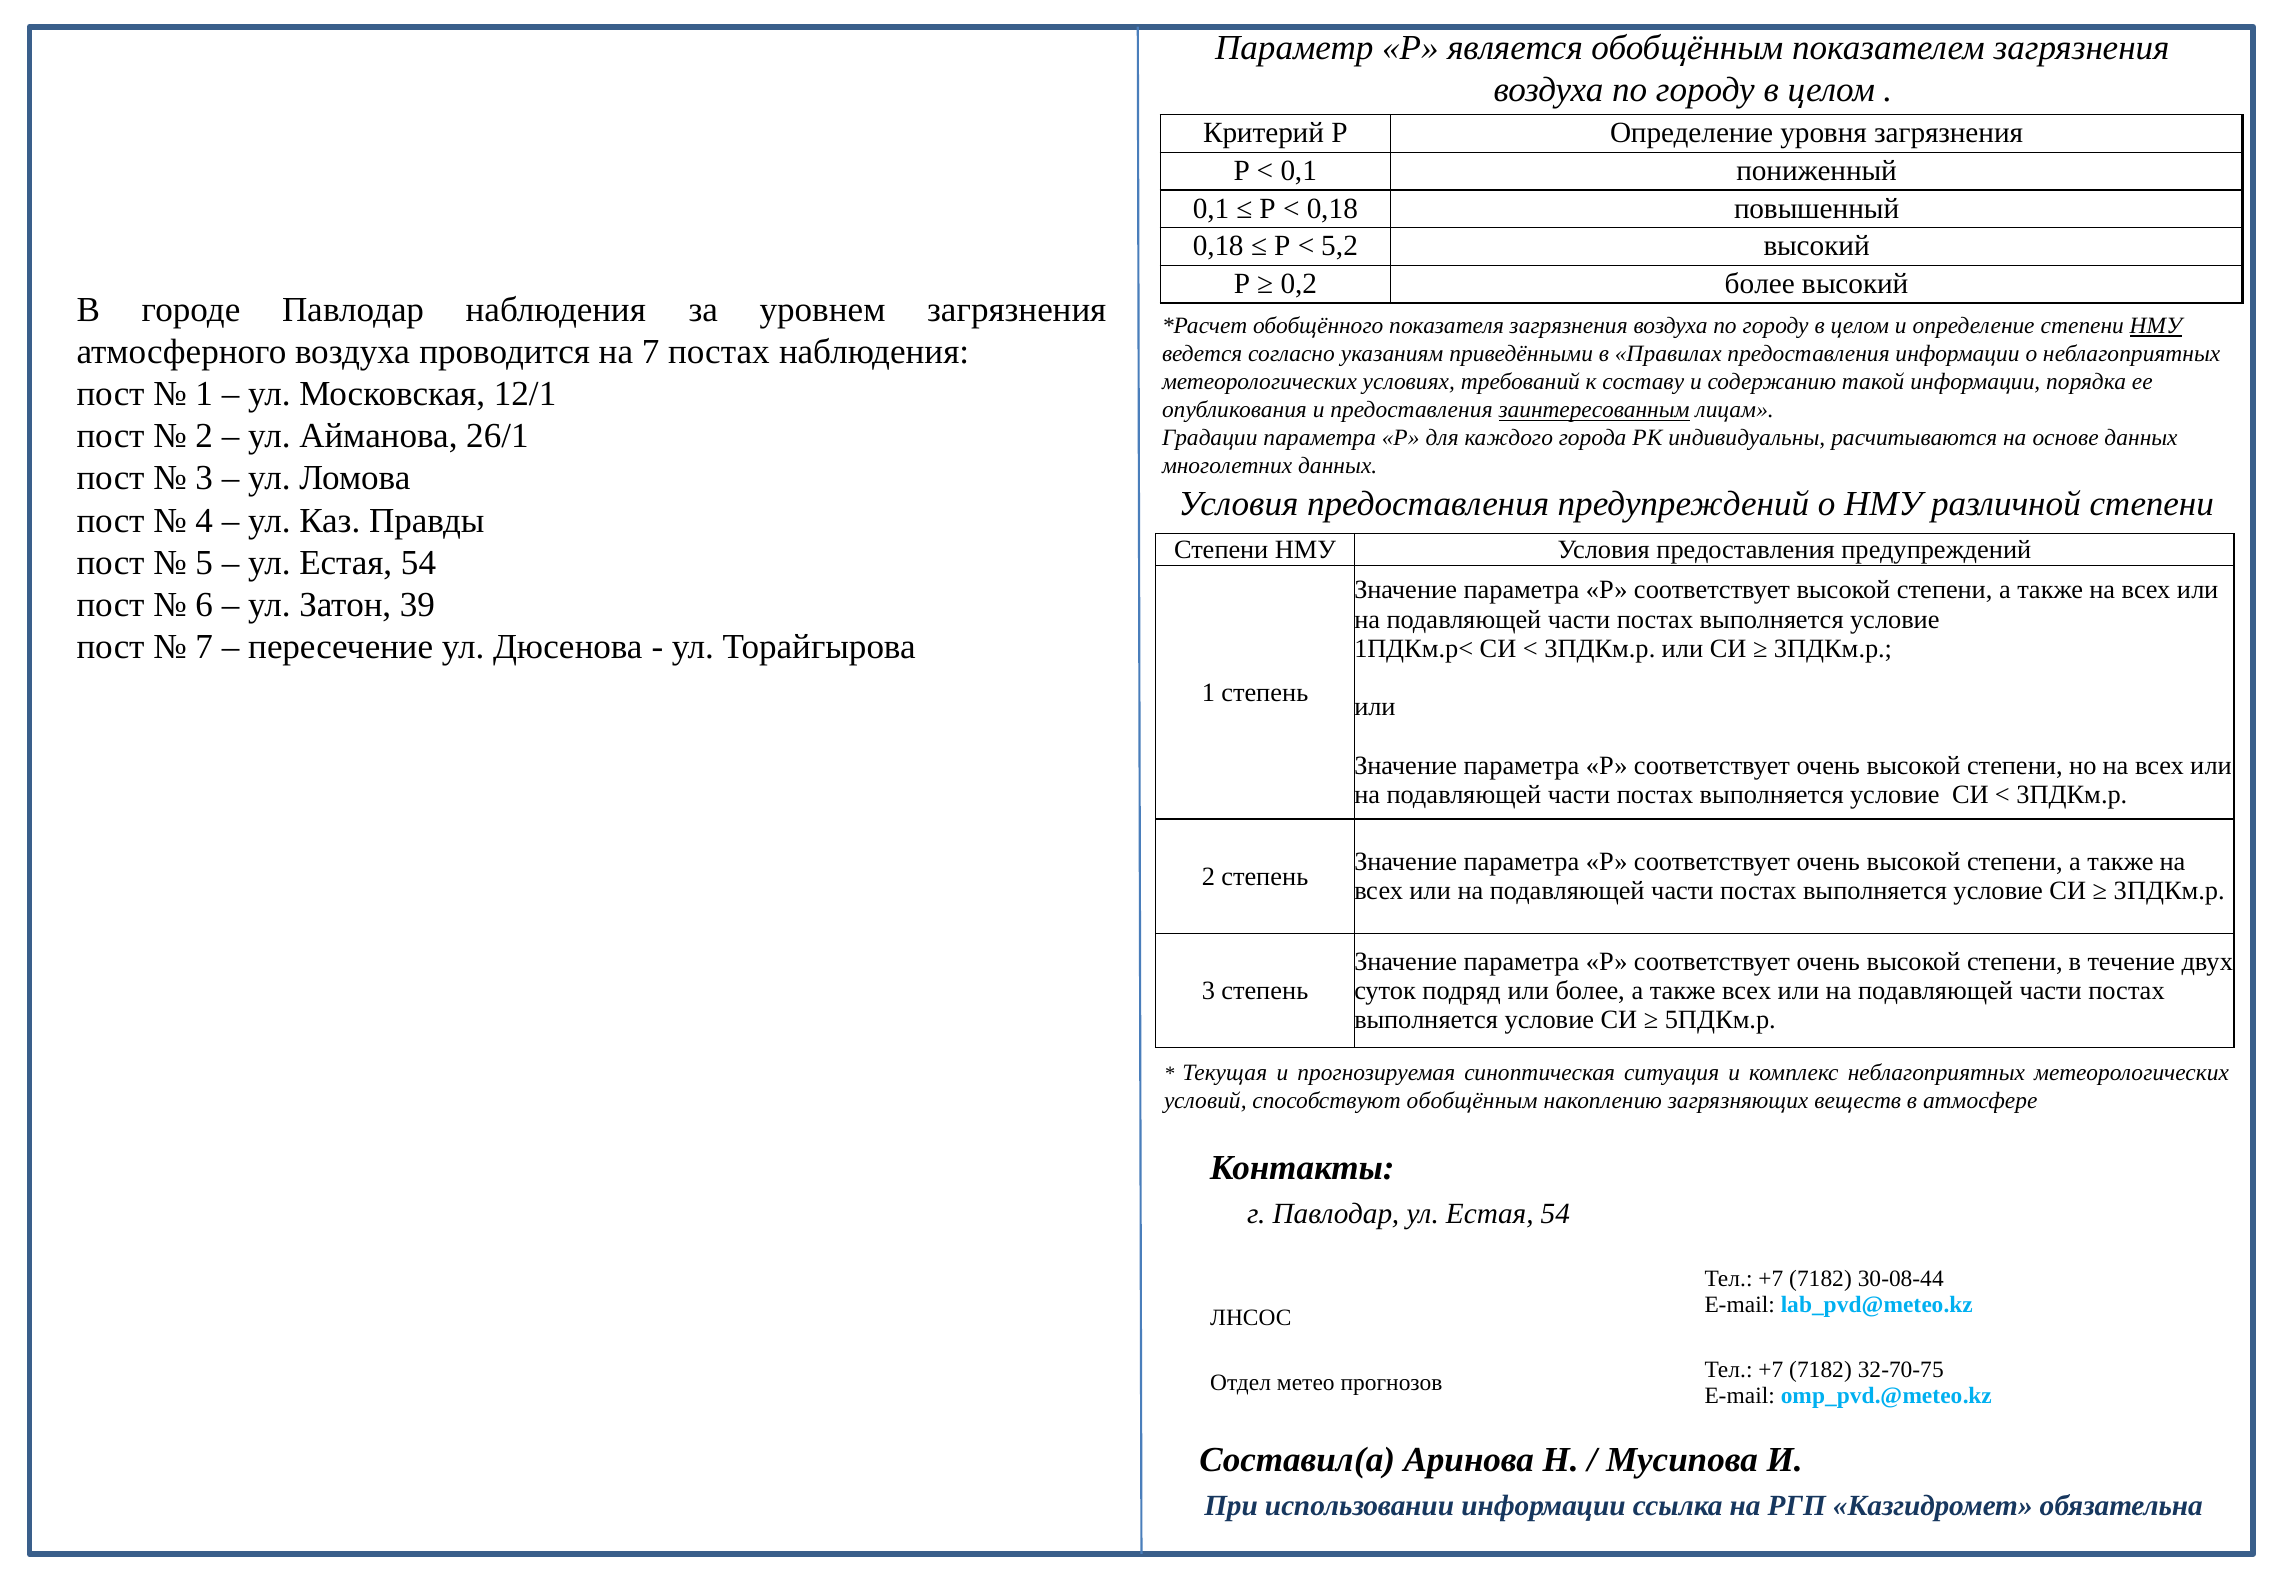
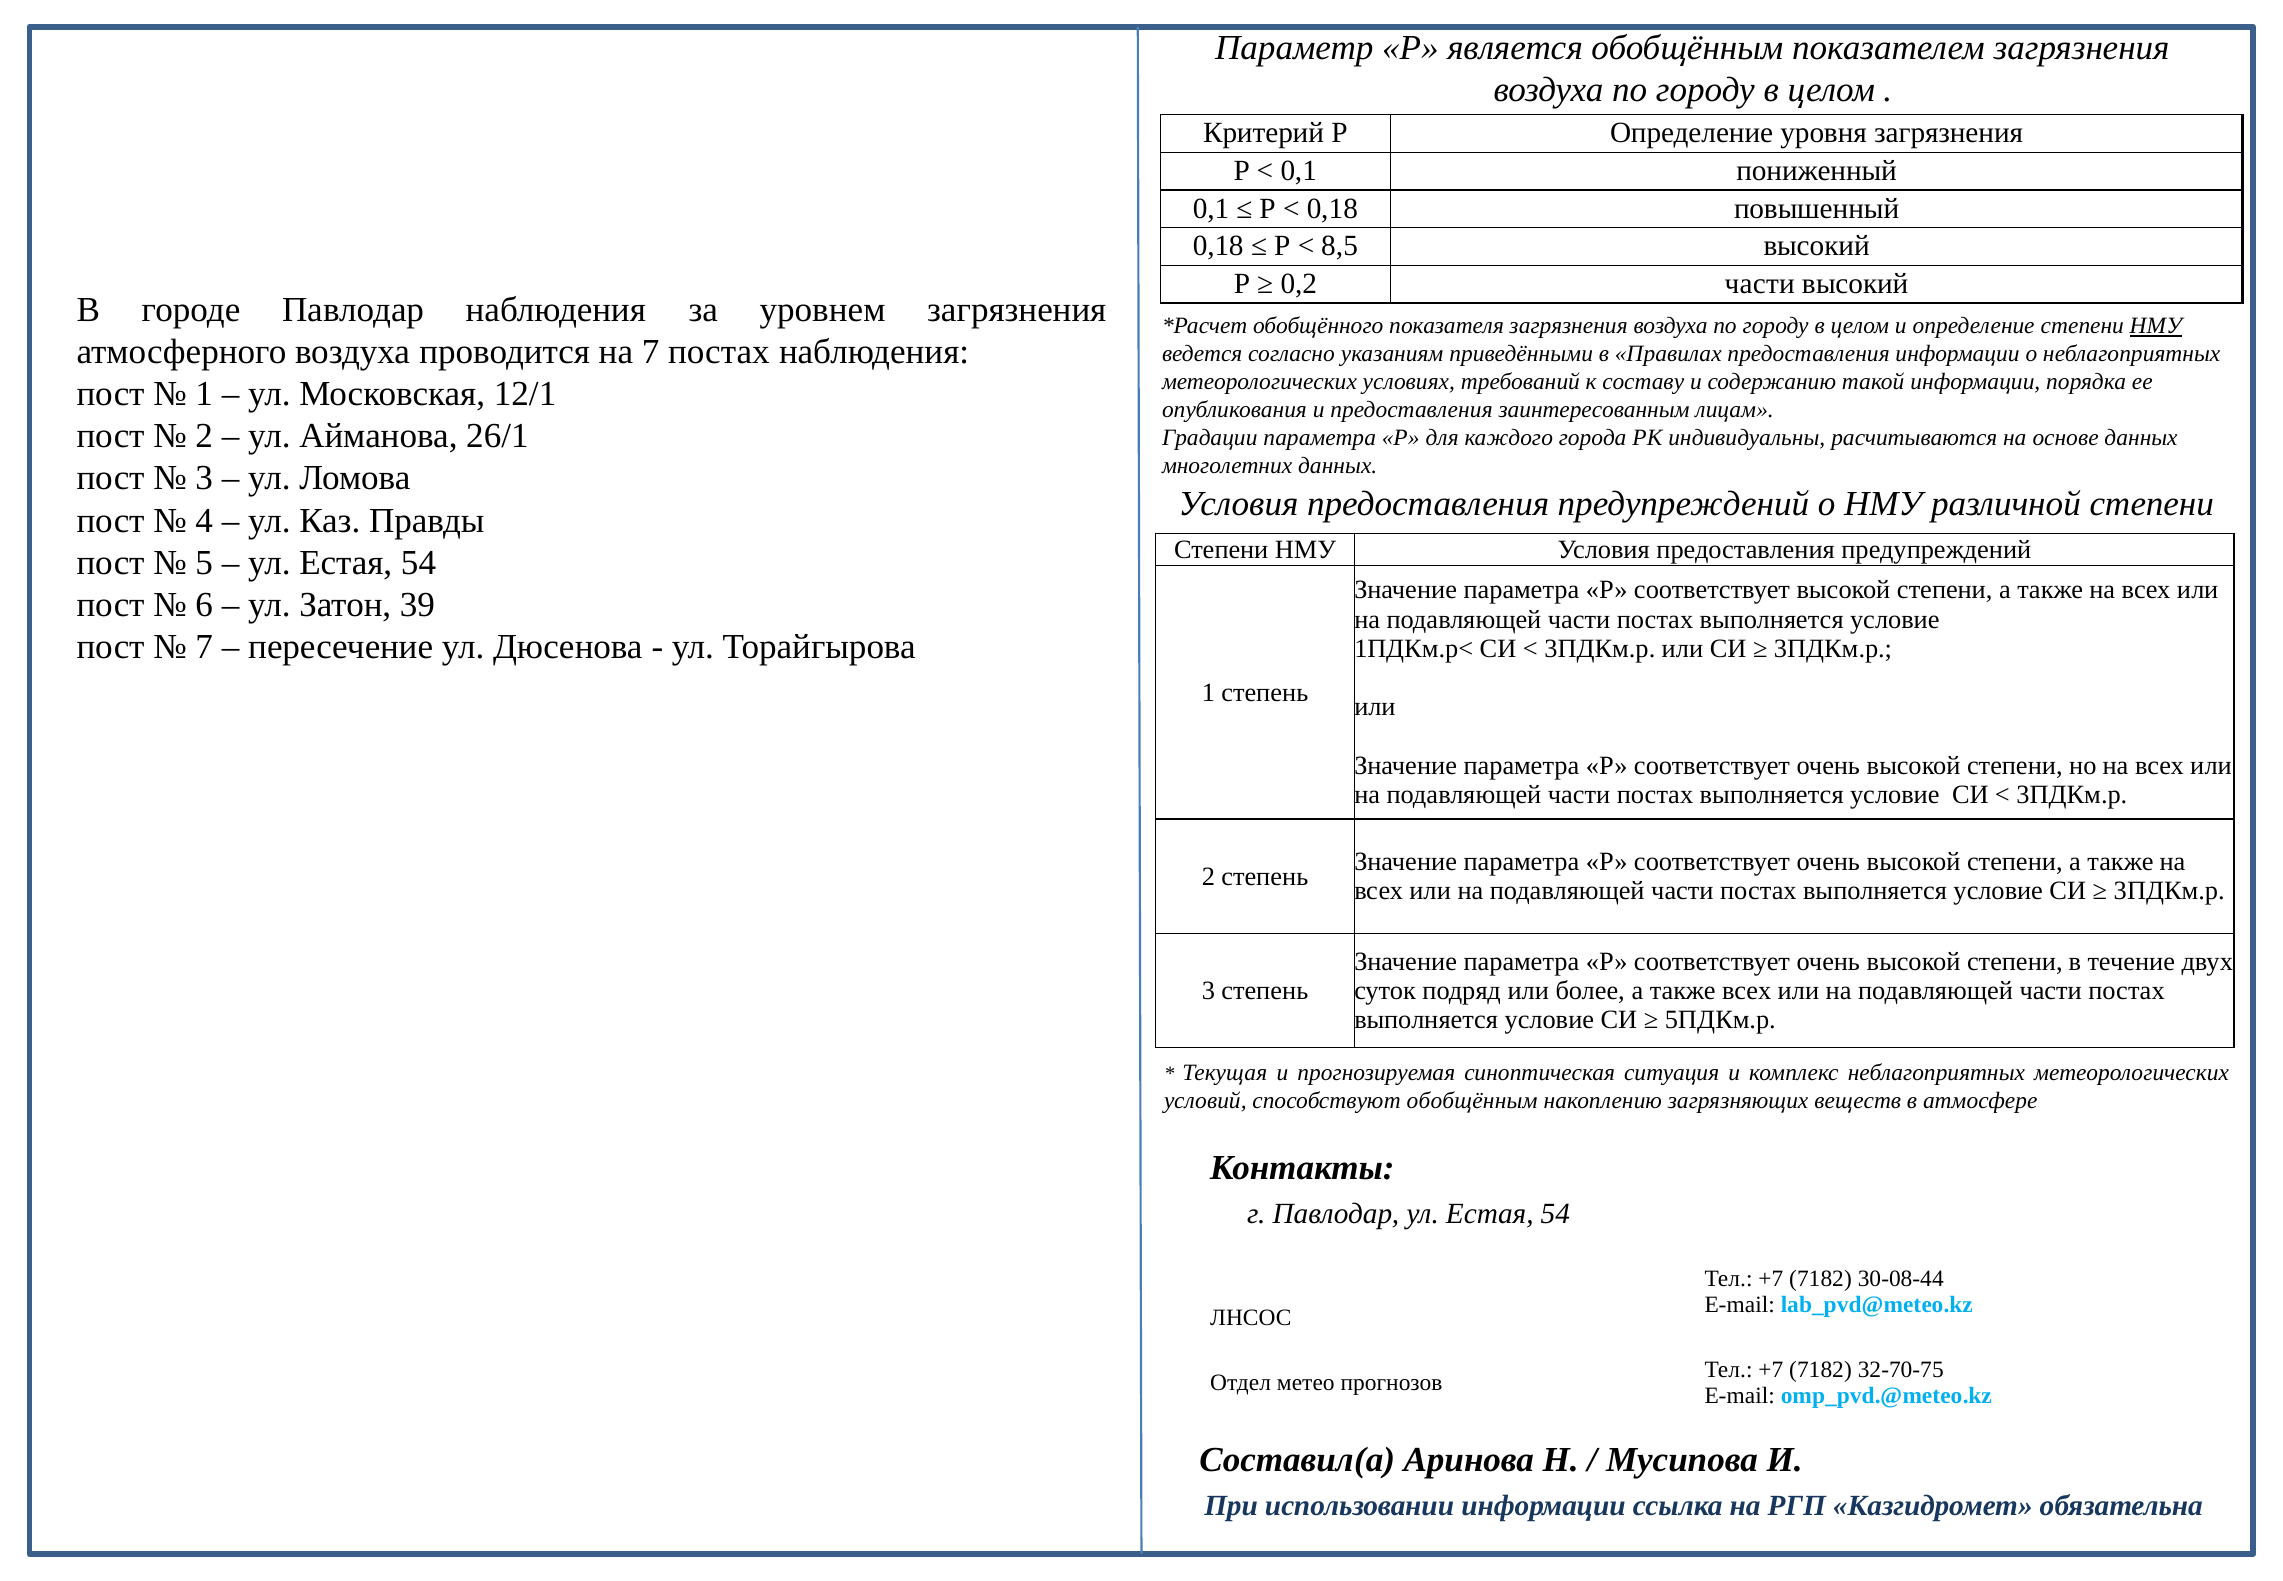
5,2: 5,2 -> 8,5 (1340, 246)
0,2 более: более -> части (1760, 284)
заинтересованным underline: present -> none (1594, 410)
